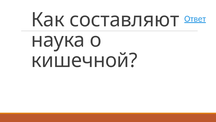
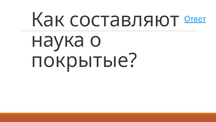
кишечной: кишечной -> покрытые (84, 60)
